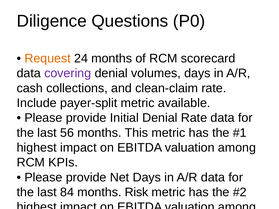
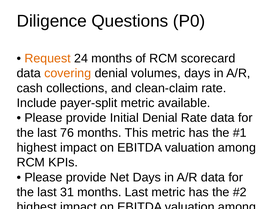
covering colour: purple -> orange (68, 73)
56: 56 -> 76 (67, 133)
84: 84 -> 31 (67, 192)
months Risk: Risk -> Last (136, 192)
